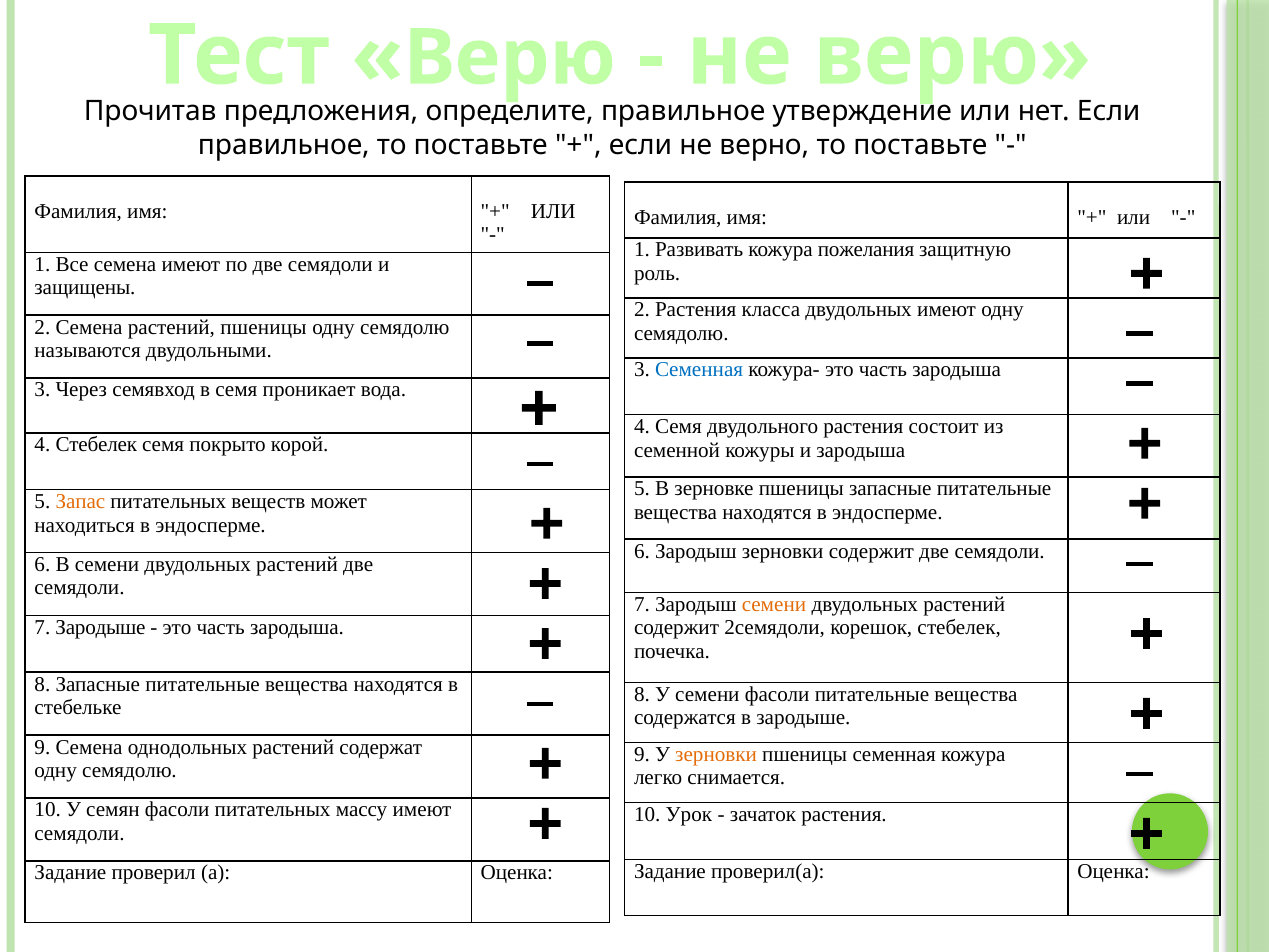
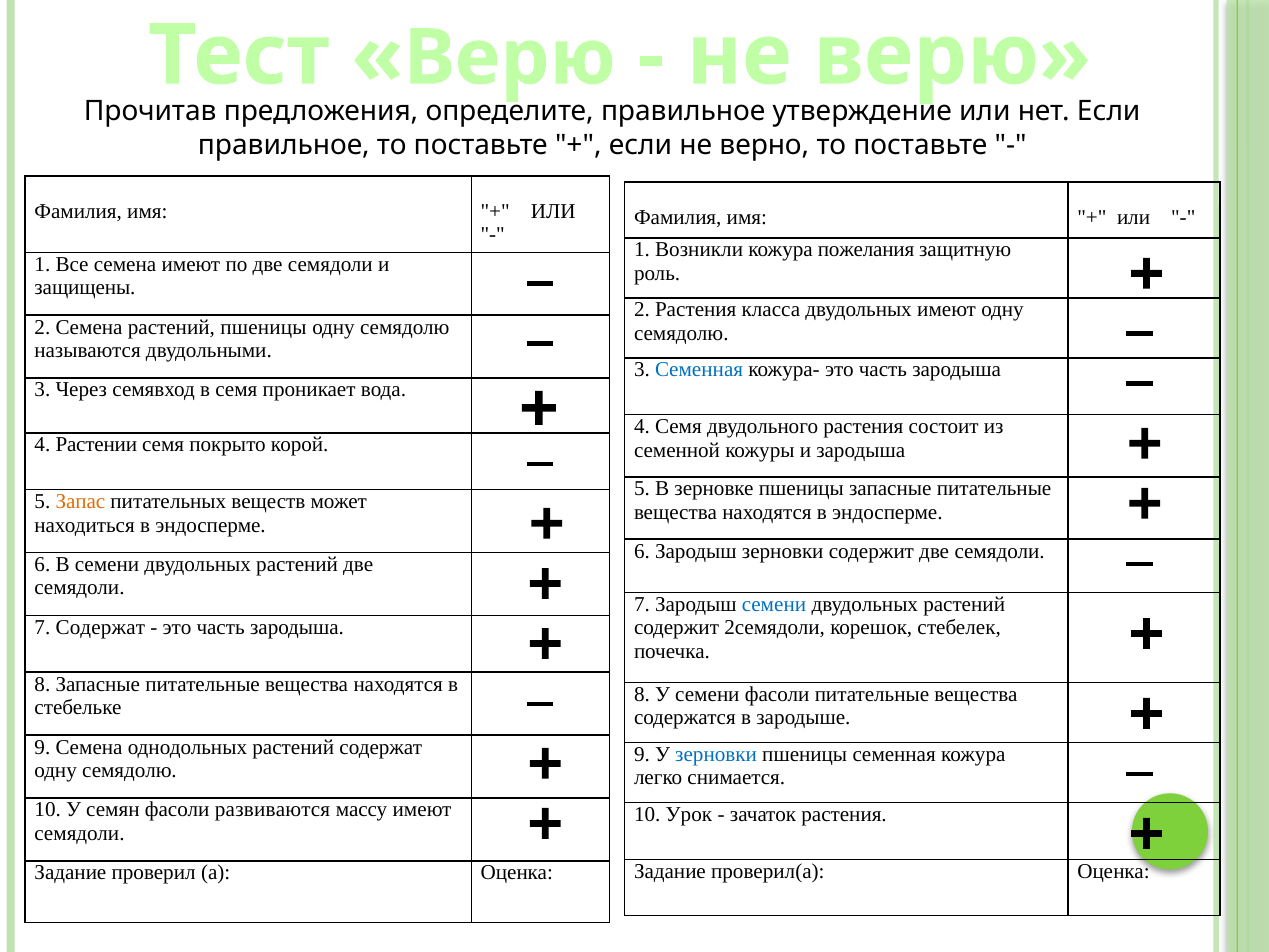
Развивать: Развивать -> Возникли (699, 250)
4 Стебелек: Стебелек -> Растении (96, 445)
семени colour: orange -> blue (774, 604)
7 Зародыше: Зародыше -> Содержат (100, 627)
зерновки colour: orange -> blue (716, 754)
фасоли питательных: питательных -> развиваются (272, 810)
